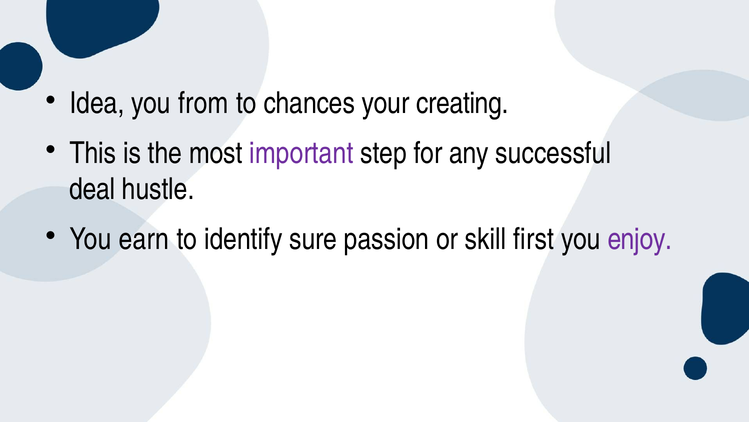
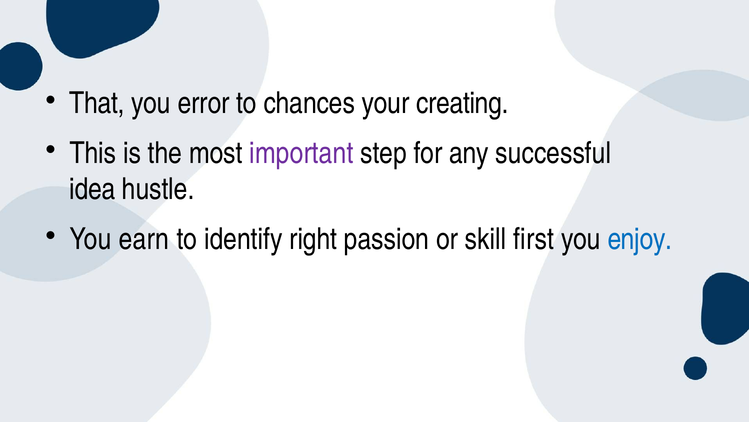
Idea: Idea -> That (97, 103)
from: from -> error (204, 103)
deal: deal -> idea (92, 189)
sure: sure -> right (313, 239)
enjoy colour: purple -> blue (640, 239)
